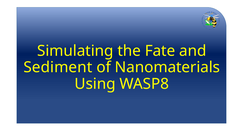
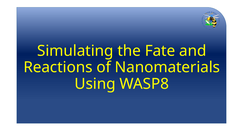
Sediment: Sediment -> Reactions (58, 67)
